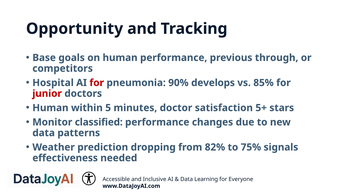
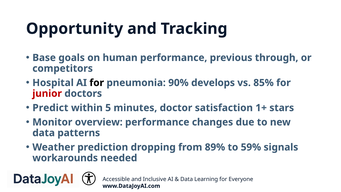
for colour: red -> black (97, 83)
Human: Human -> Predict (50, 108)
5+: 5+ -> 1+ (261, 108)
classified: classified -> overview (99, 122)
82%: 82% -> 89% (215, 147)
75%: 75% -> 59% (251, 147)
effectiveness: effectiveness -> workarounds (65, 158)
